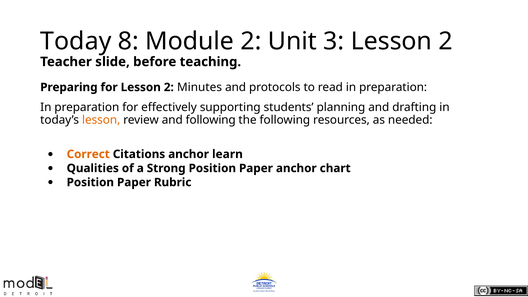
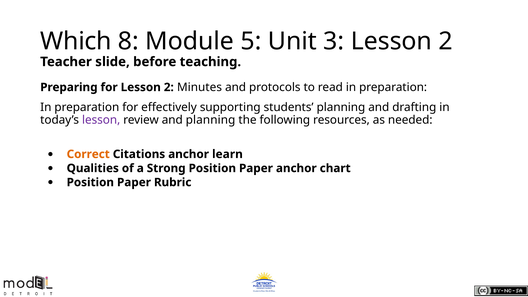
Today: Today -> Which (76, 41)
Module 2: 2 -> 5 (251, 41)
lesson colour: orange -> purple (101, 120)
and following: following -> planning (211, 120)
